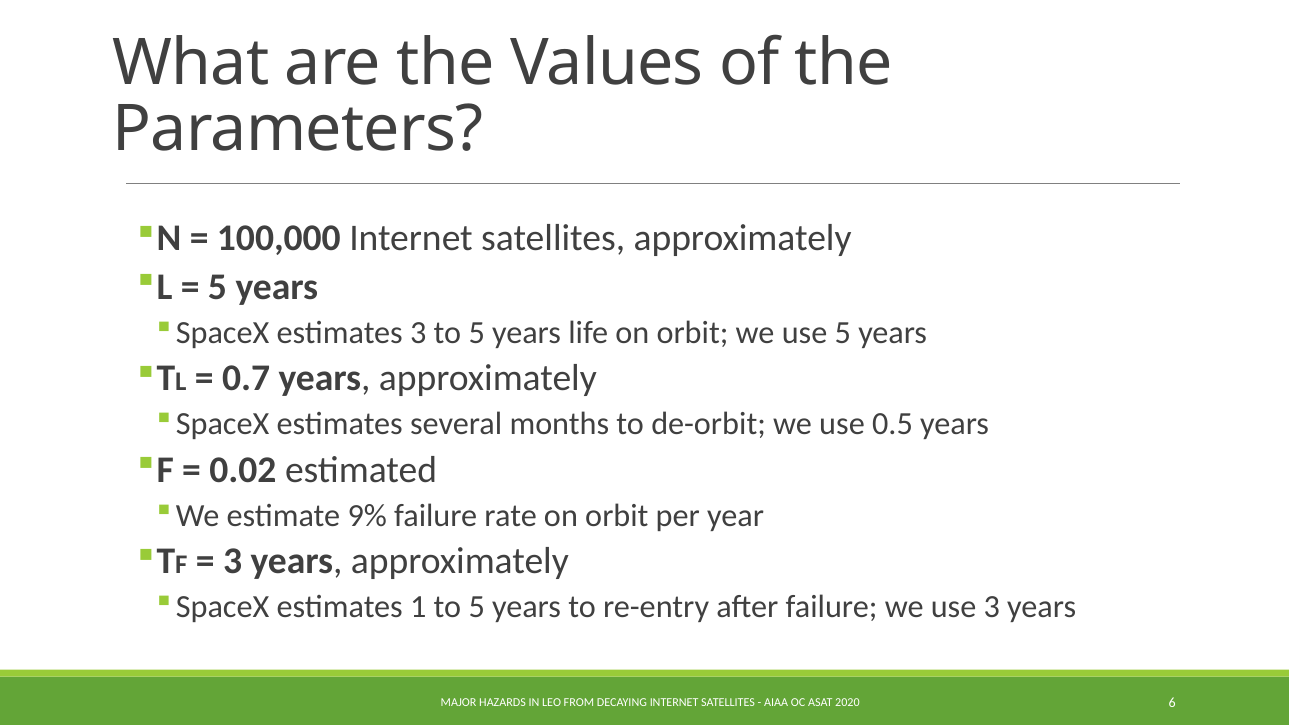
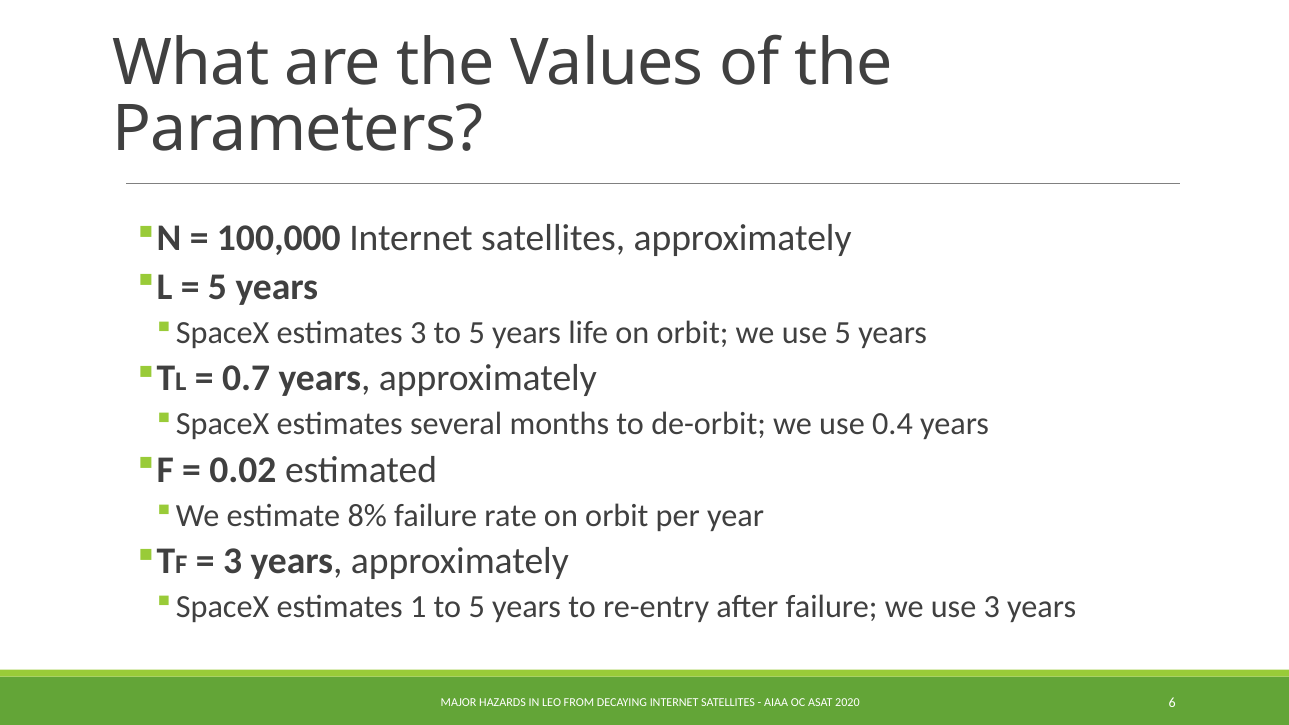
0.5: 0.5 -> 0.4 (892, 424)
9%: 9% -> 8% (367, 516)
